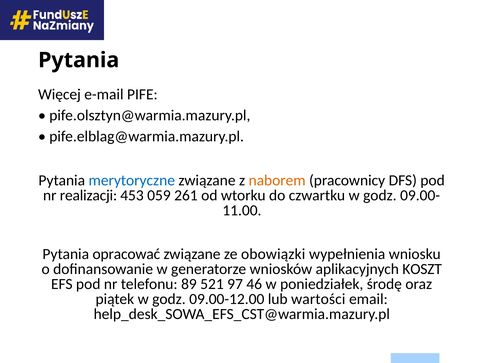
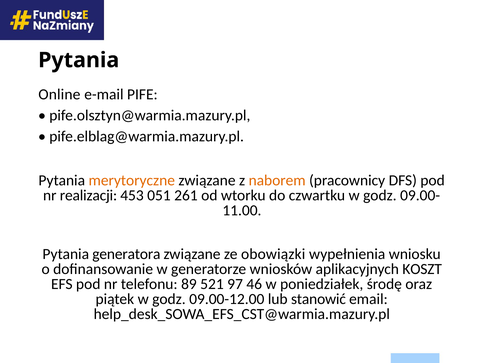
Więcej: Więcej -> Online (59, 94)
merytoryczne colour: blue -> orange (132, 180)
059: 059 -> 051 (159, 195)
opracować: opracować -> generatora (126, 254)
wartości: wartości -> stanowić (318, 299)
